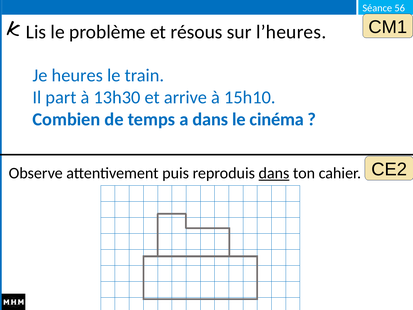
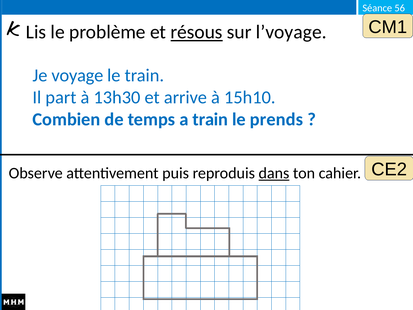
résous underline: none -> present (197, 32)
l’heures: l’heures -> l’voyage (291, 32)
heures: heures -> voyage (77, 75)
a dans: dans -> train (210, 119)
cinéma: cinéma -> prends (277, 119)
